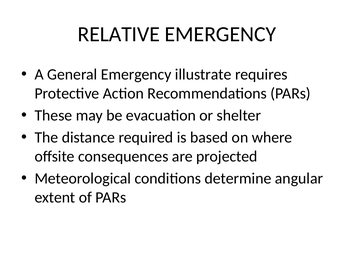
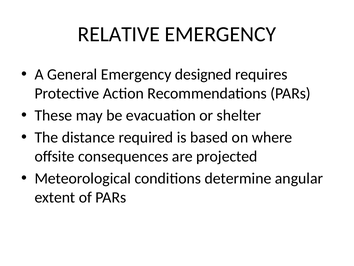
illustrate: illustrate -> designed (203, 74)
